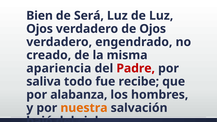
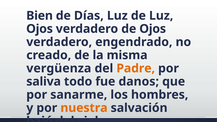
Será: Será -> Días (89, 16)
apariencia: apariencia -> vergüenza (59, 68)
Padre colour: red -> orange (136, 68)
recibe: recibe -> danos (139, 82)
alabanza: alabanza -> sanarme (79, 95)
